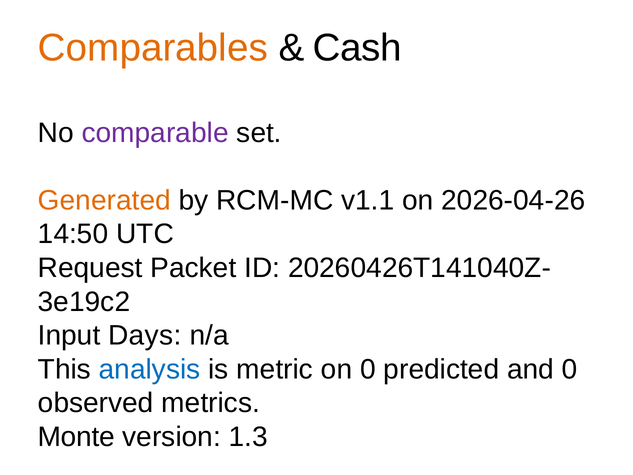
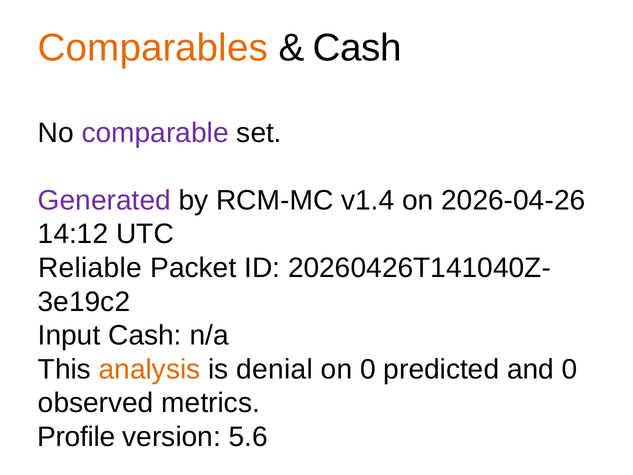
Generated colour: orange -> purple (104, 200)
v1.1: v1.1 -> v1.4 (368, 200)
14:50: 14:50 -> 14:12 (73, 234)
Request: Request -> Reliable (90, 268)
Input Days: Days -> Cash (145, 335)
analysis colour: blue -> orange (150, 369)
metric: metric -> denial (275, 369)
Monte: Monte -> Profile (76, 437)
1.3: 1.3 -> 5.6 (248, 437)
